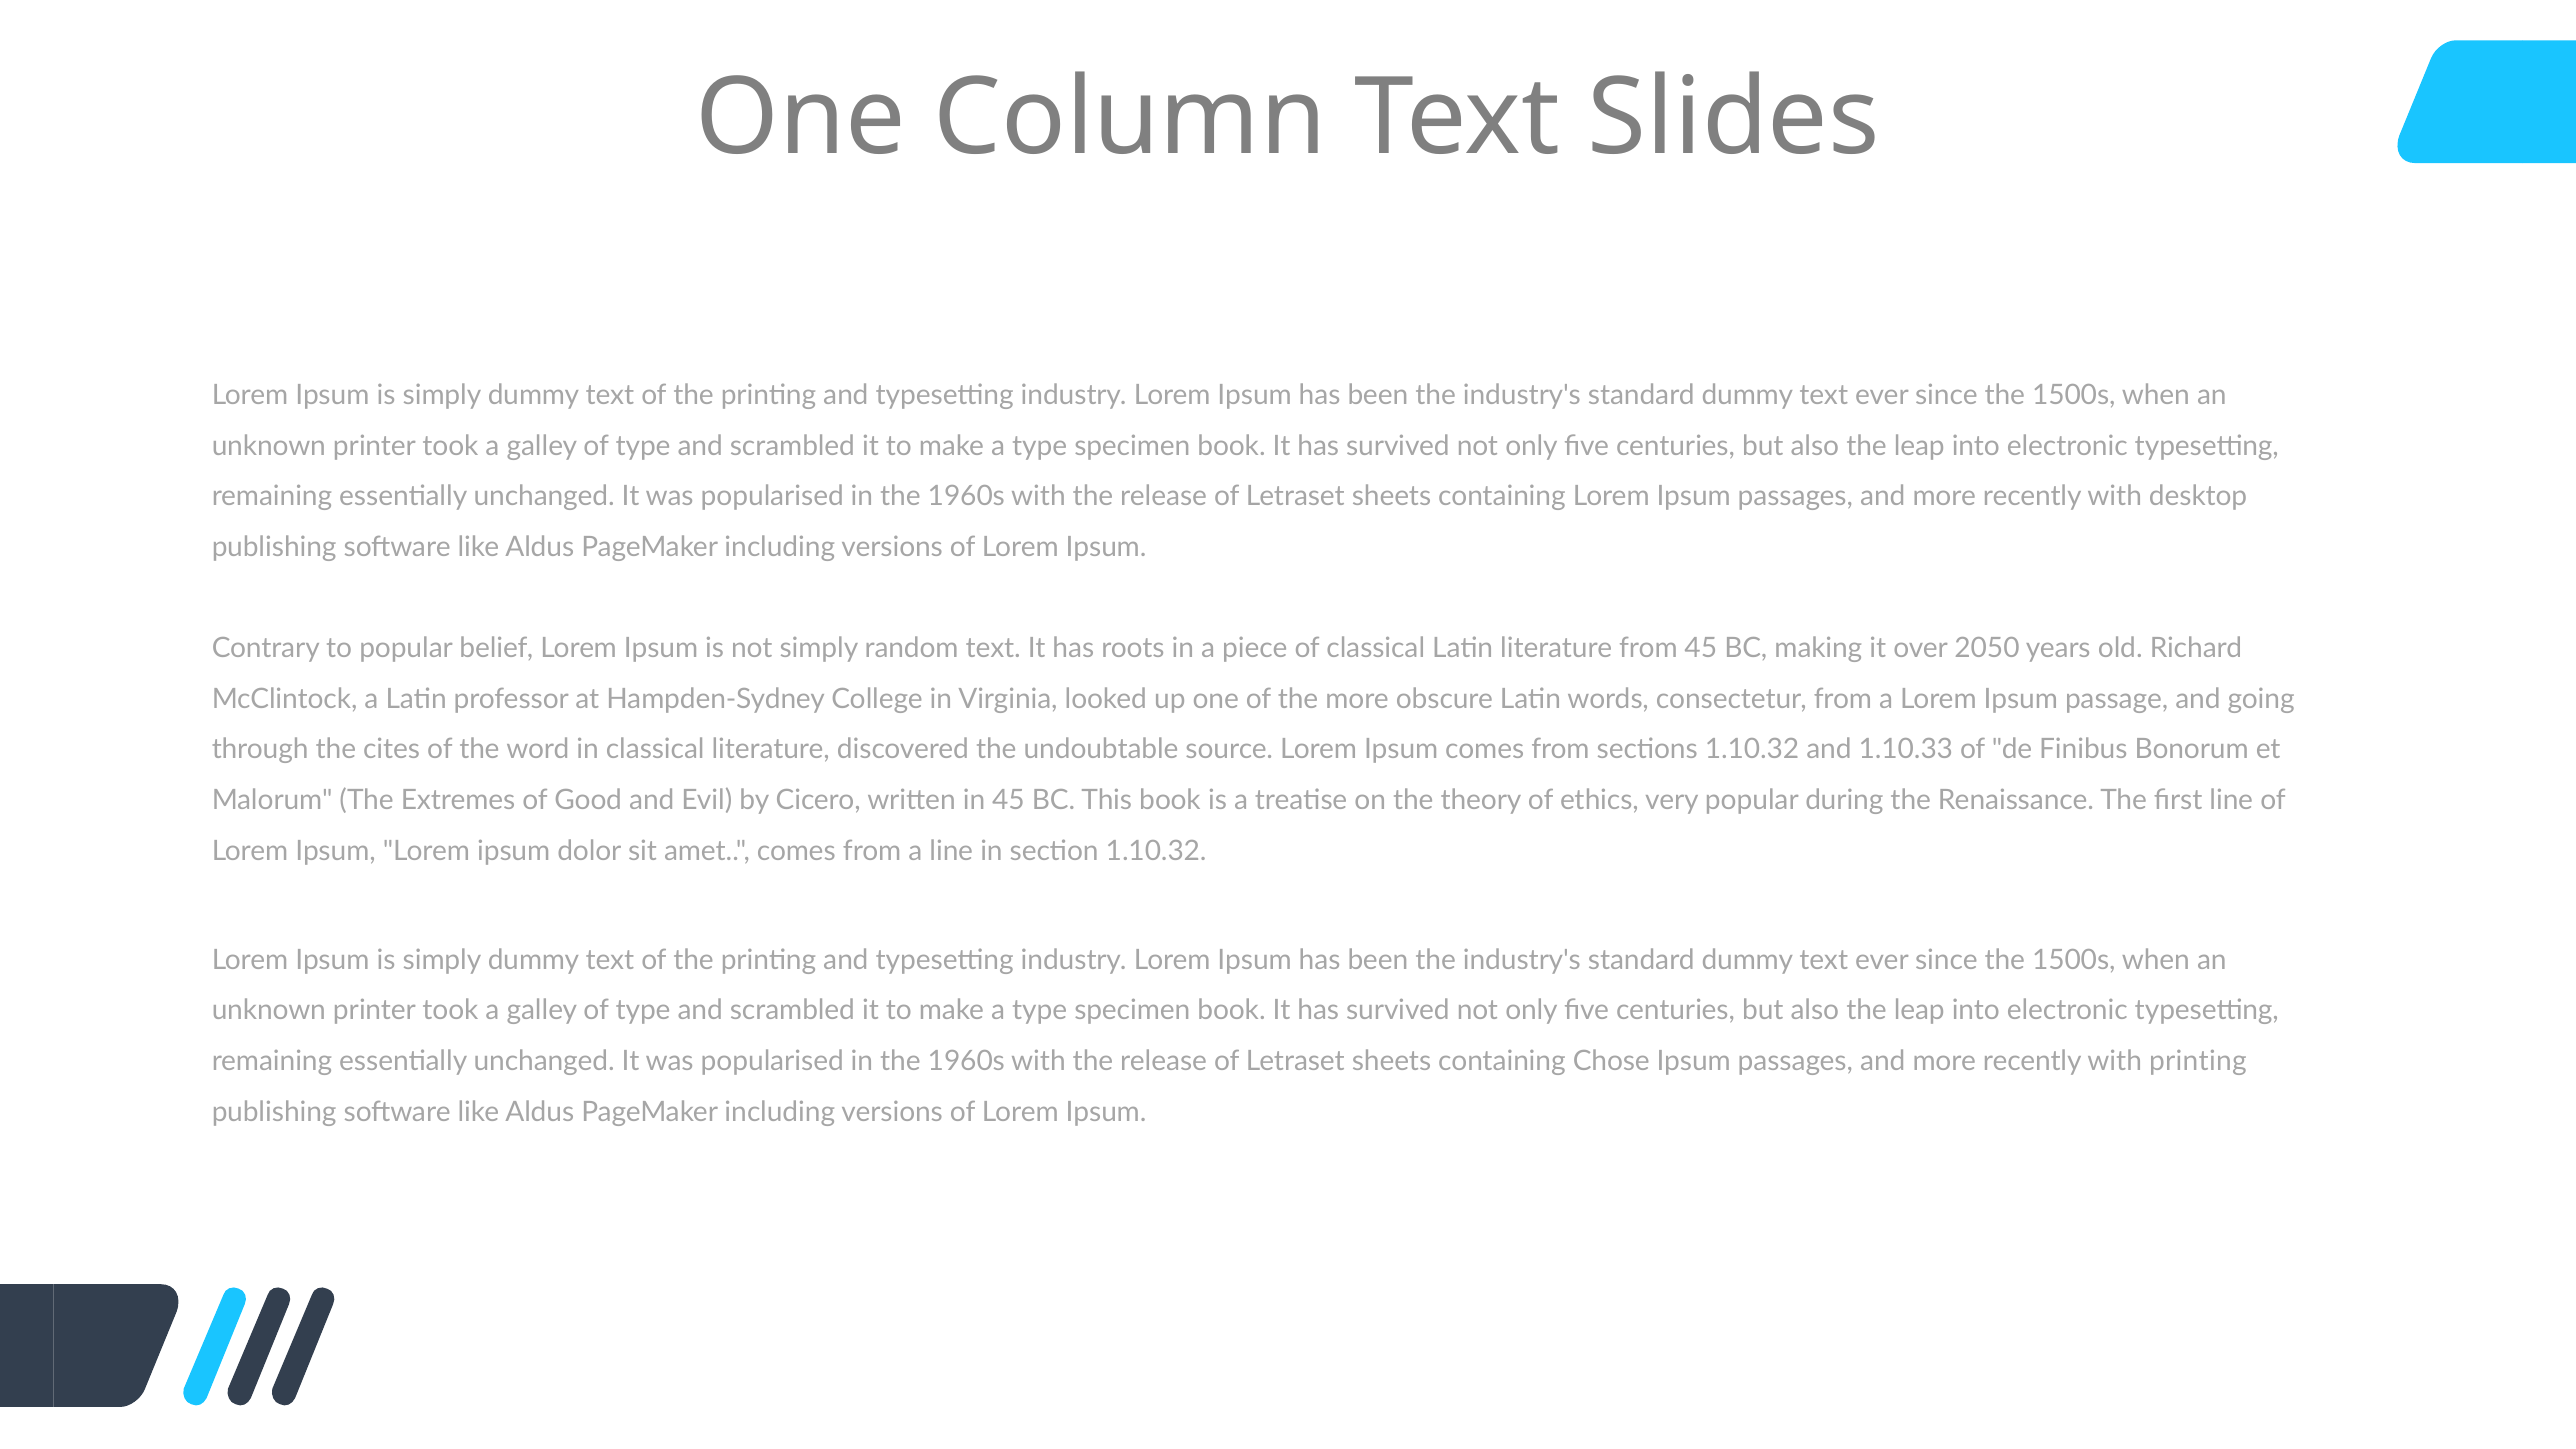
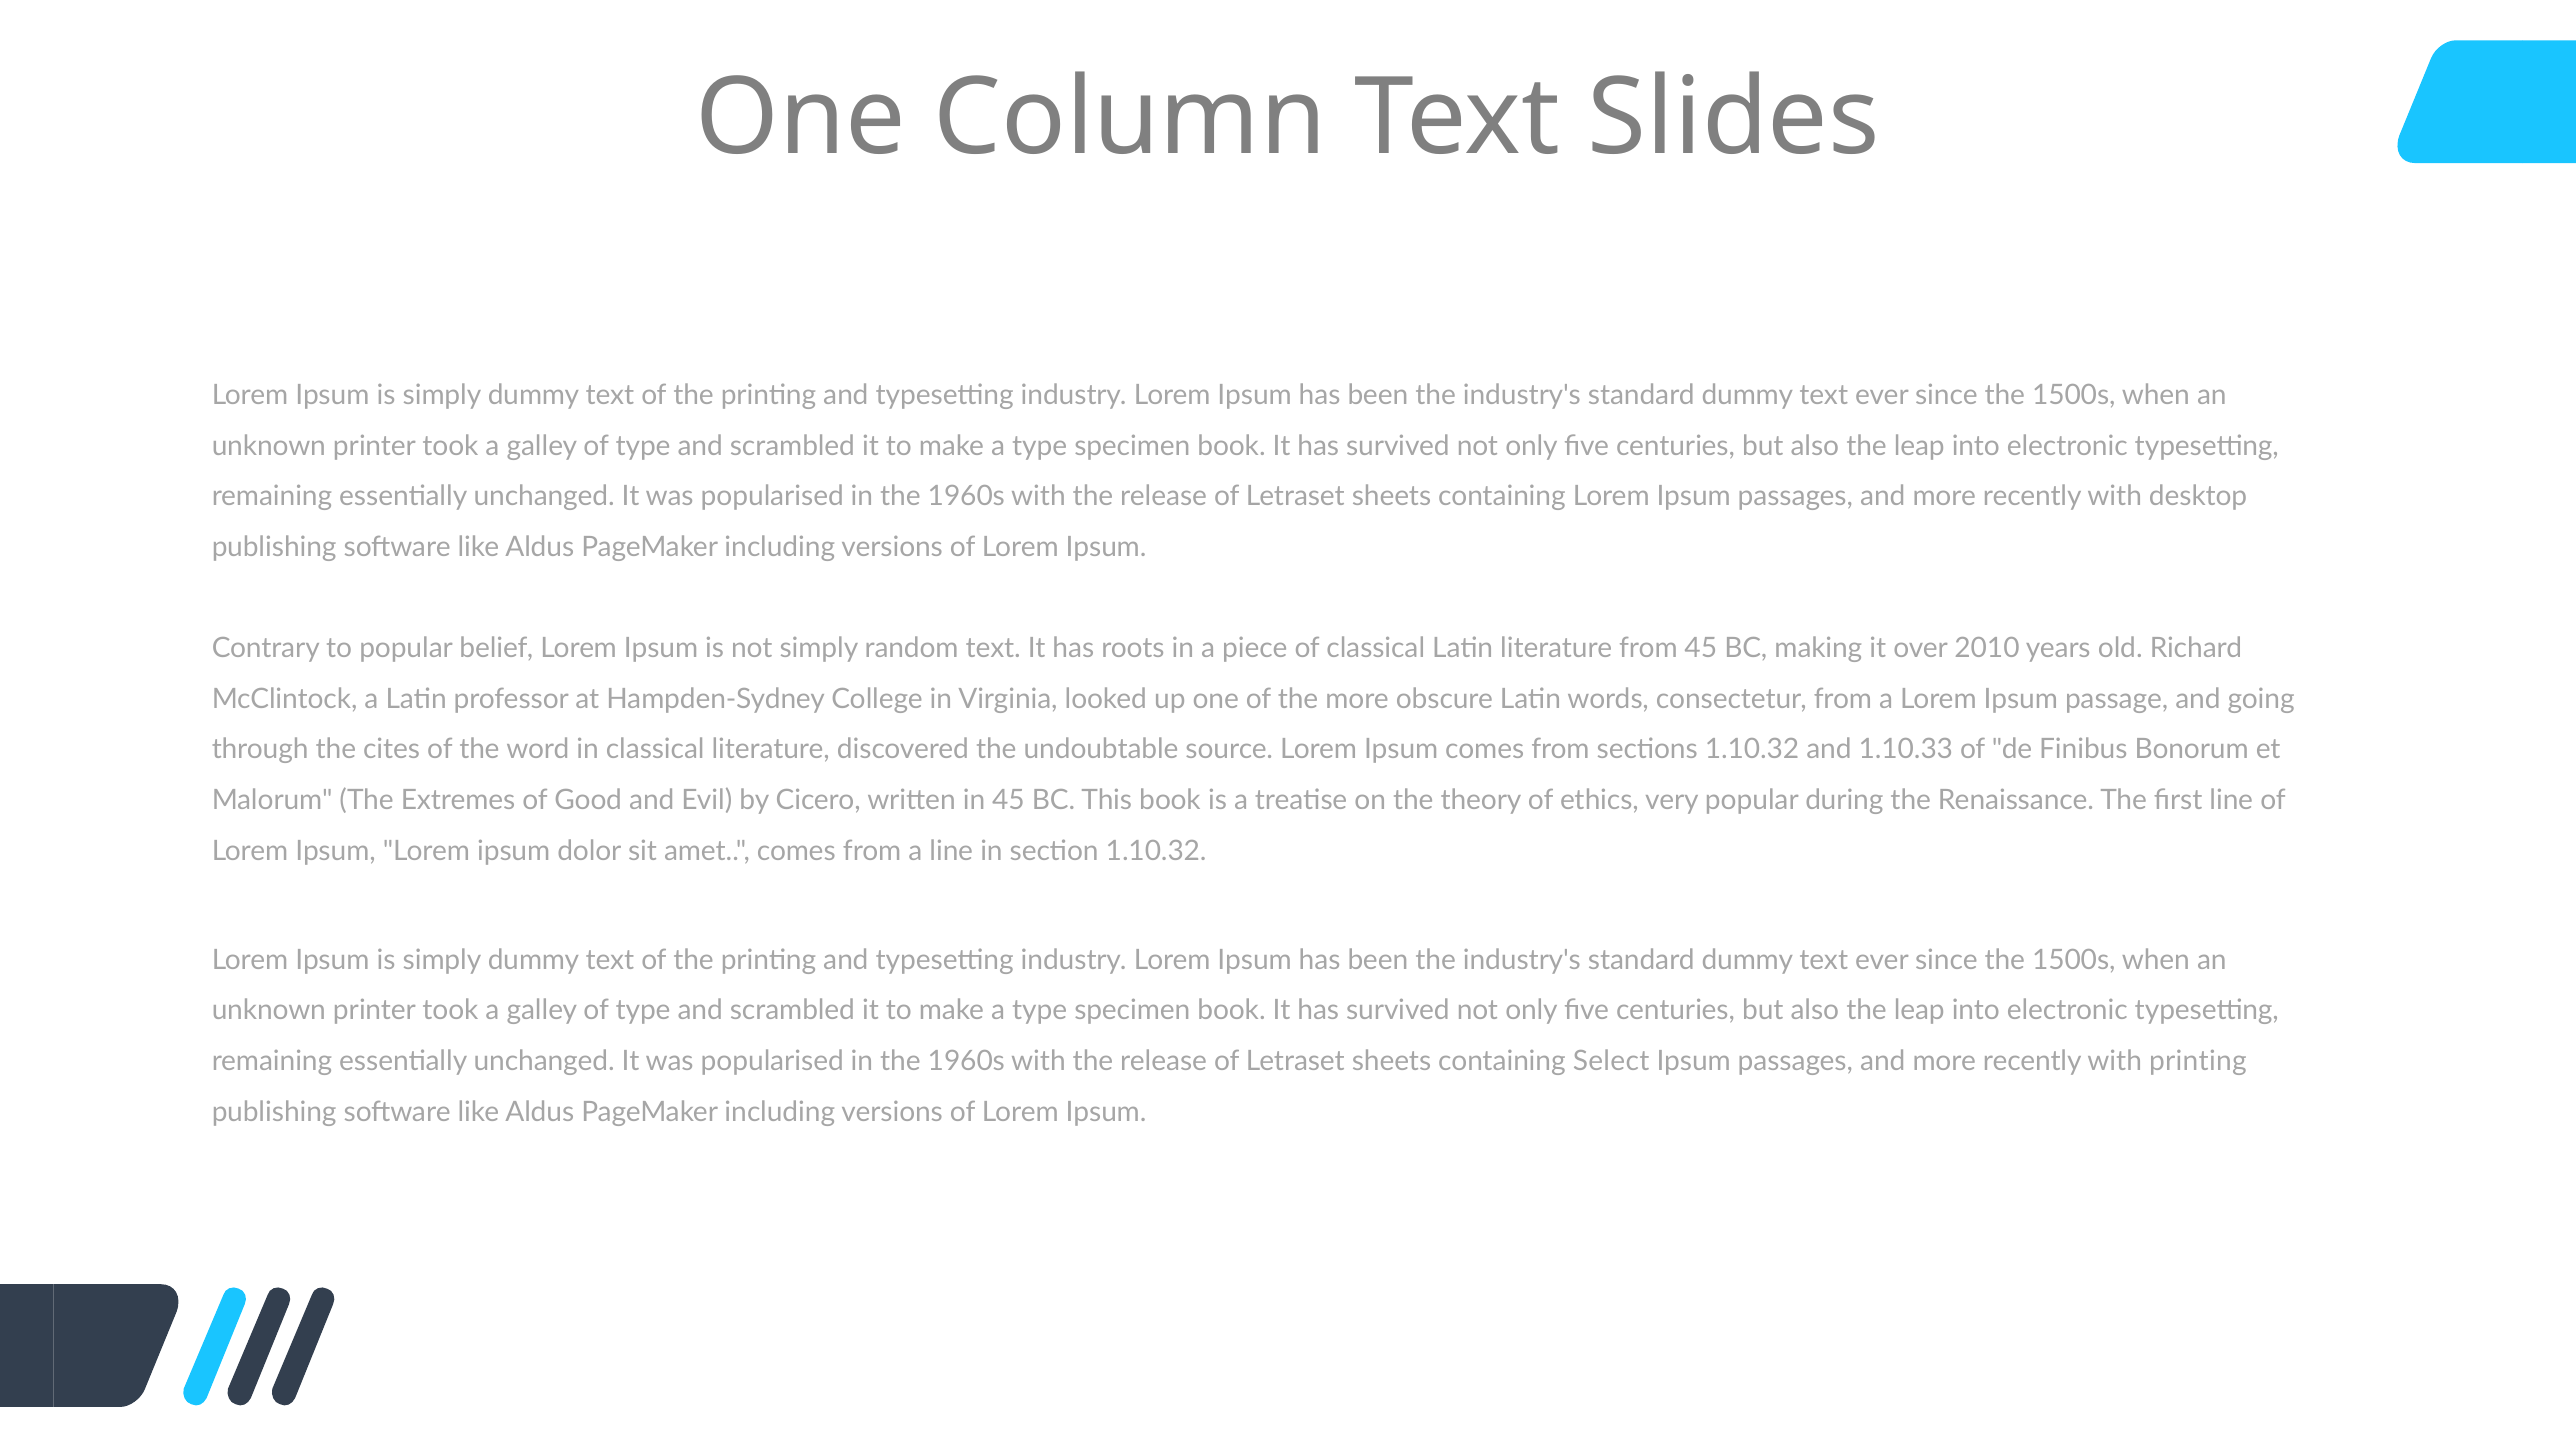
2050: 2050 -> 2010 (1987, 648)
Chose: Chose -> Select (1611, 1061)
